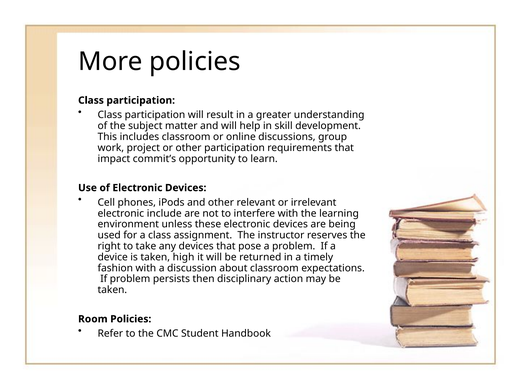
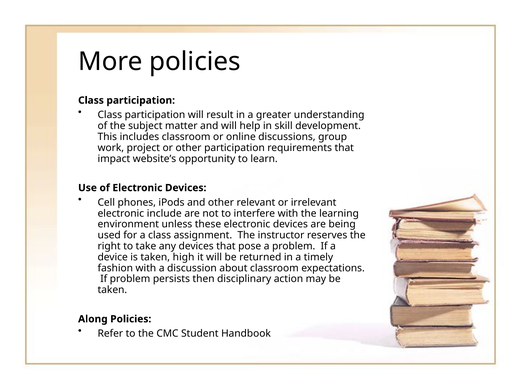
commit’s: commit’s -> website’s (154, 159)
Room: Room -> Along (93, 320)
